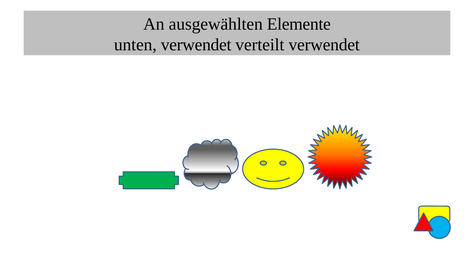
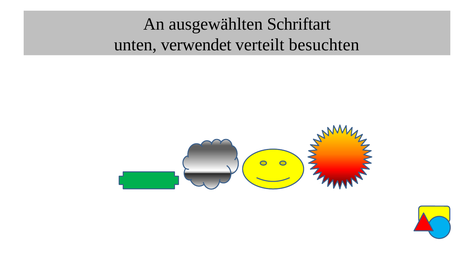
Elemente: Elemente -> Schriftart (299, 24)
verteilt verwendet: verwendet -> besuchten (324, 45)
